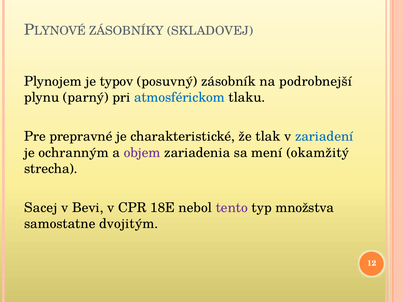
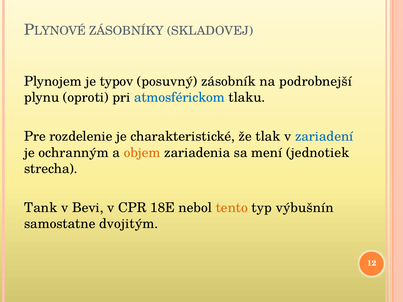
parný: parný -> oproti (86, 98)
prepravné: prepravné -> rozdelenie (81, 137)
objem colour: purple -> orange (142, 153)
okamžitý: okamžitý -> jednotiek (318, 153)
Sacej: Sacej -> Tank (41, 208)
tento colour: purple -> orange (232, 208)
množstva: množstva -> výbušnín (305, 208)
